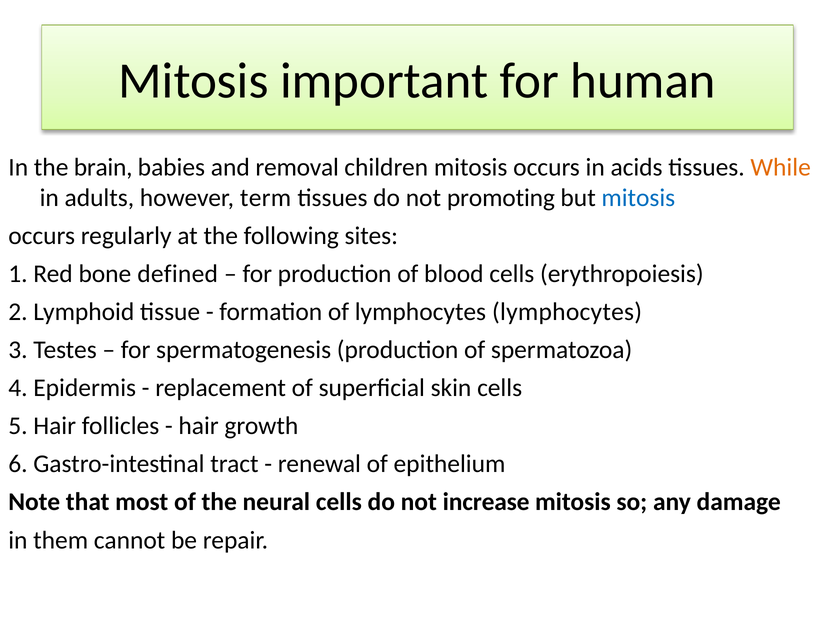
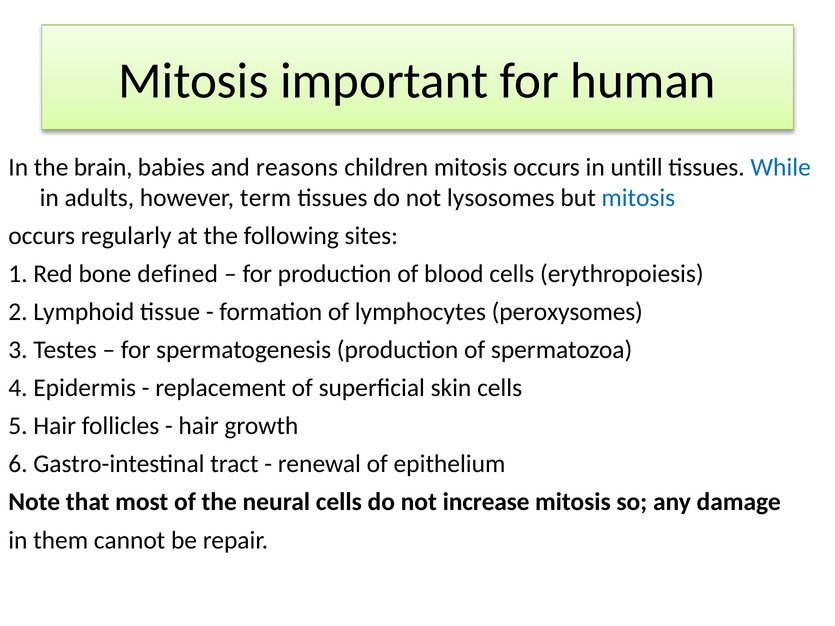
removal: removal -> reasons (297, 167)
acids: acids -> untill (637, 167)
While colour: orange -> blue (781, 167)
promoting: promoting -> lysosomes (501, 198)
lymphocytes lymphocytes: lymphocytes -> peroxysomes (567, 312)
